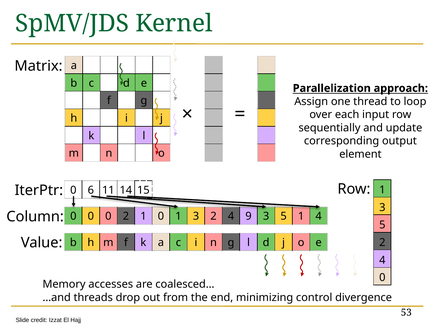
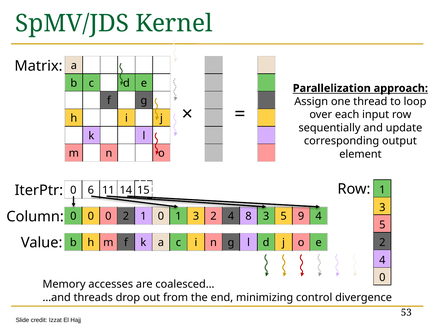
9: 9 -> 8 (249, 216)
5 1: 1 -> 9 (301, 216)
